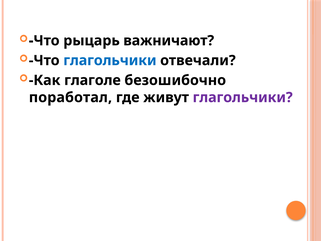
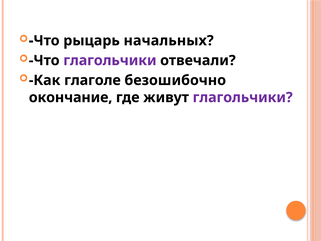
важничают: важничают -> начальных (169, 41)
глагольчики colour: blue -> purple (110, 60)
поработал: поработал -> окончание (71, 97)
